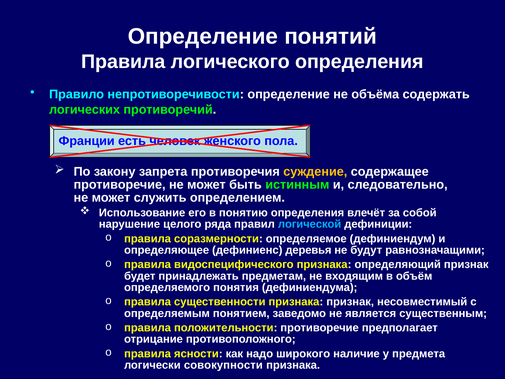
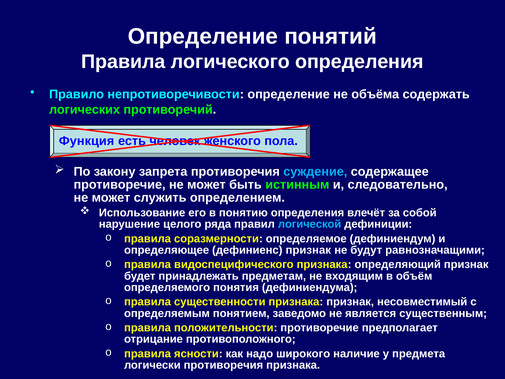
Франции: Франции -> Функция (87, 141)
суждение colour: yellow -> light blue (315, 172)
дефиниенс деревья: деревья -> признак (308, 250)
логически совокупности: совокупности -> противоречия (223, 365)
